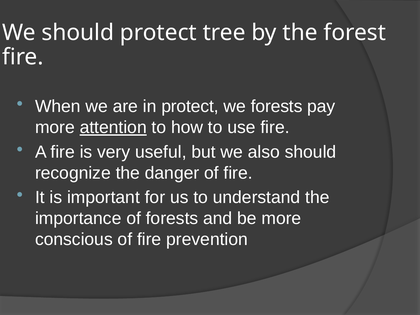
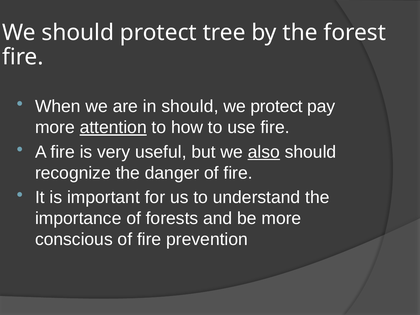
in protect: protect -> should (190, 106)
we forests: forests -> protect (277, 106)
also underline: none -> present (264, 152)
